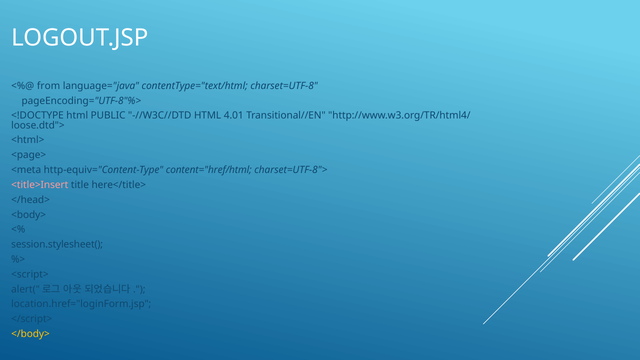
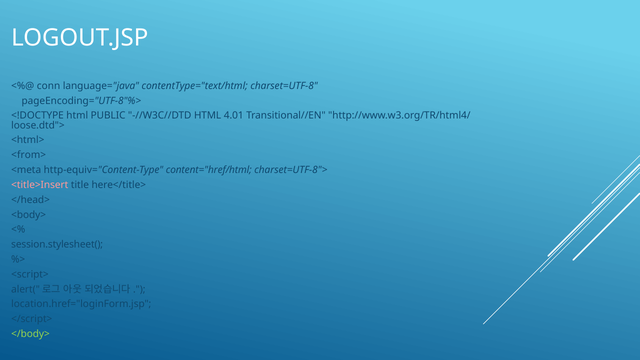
from: from -> conn (49, 86)
<page>: <page> -> <from> (29, 155)
</body> colour: yellow -> light green (31, 334)
